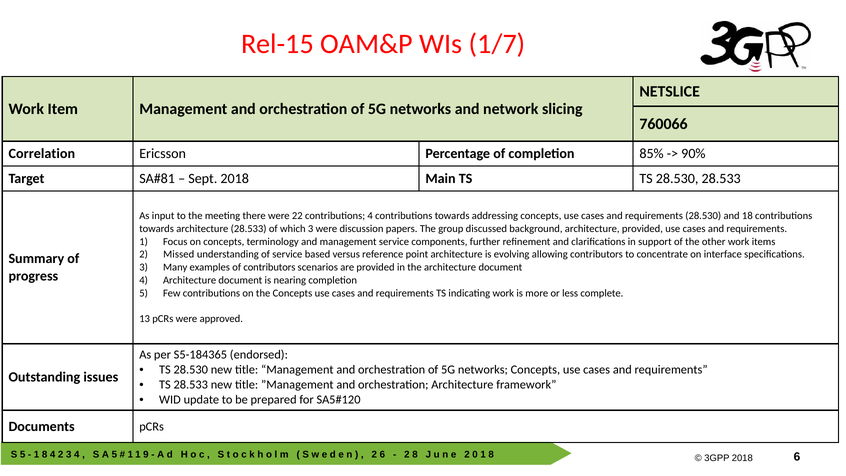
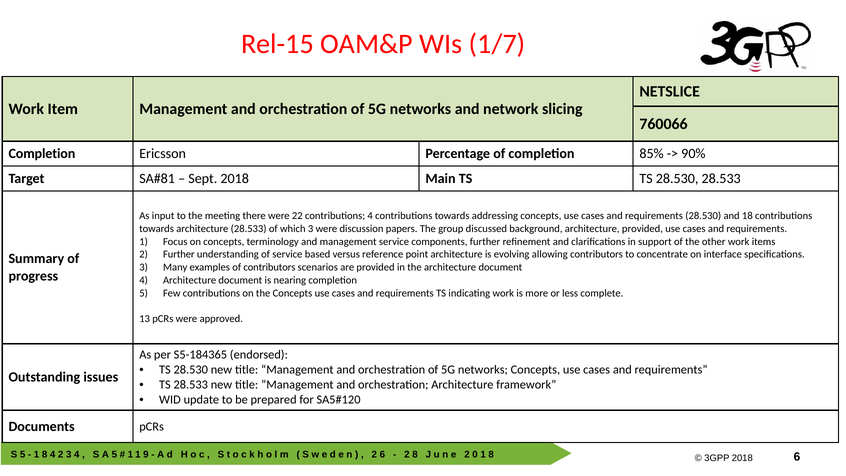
Correlation: Correlation -> Completion (42, 154)
Missed: Missed -> Further (179, 254)
